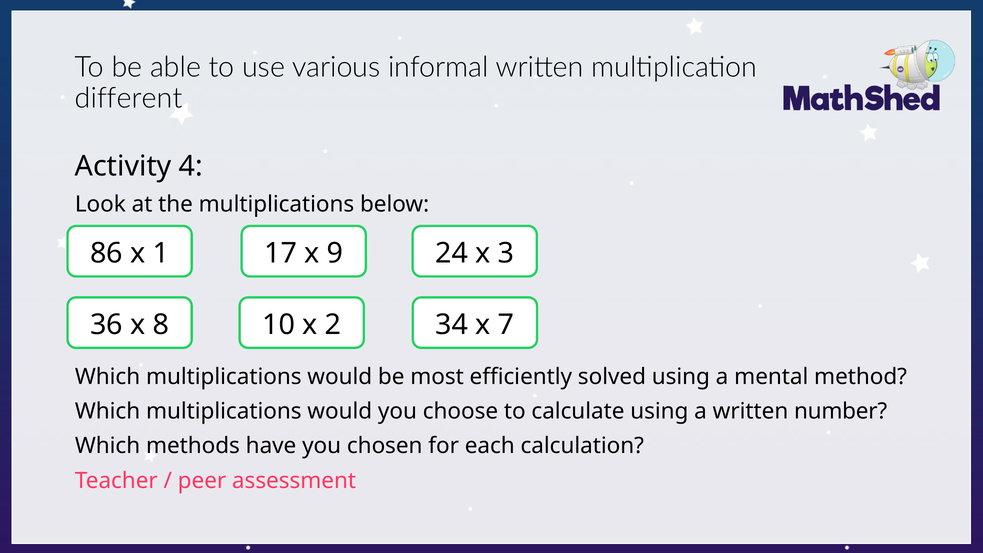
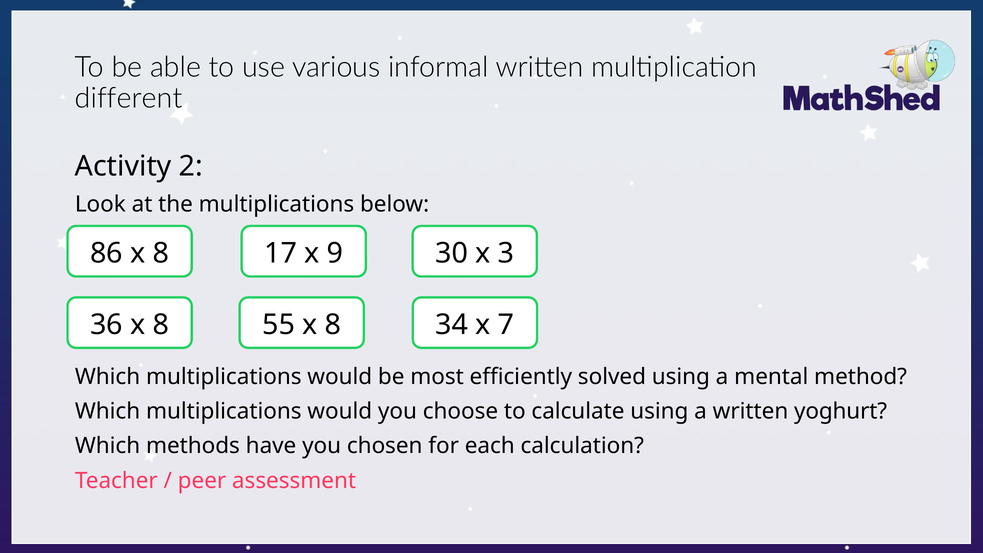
4: 4 -> 2 (191, 166)
86 x 1: 1 -> 8 (161, 253)
24: 24 -> 30 (452, 253)
10: 10 -> 55 (279, 325)
2: 2 -> 8 (333, 325)
number: number -> yoghurt (841, 411)
